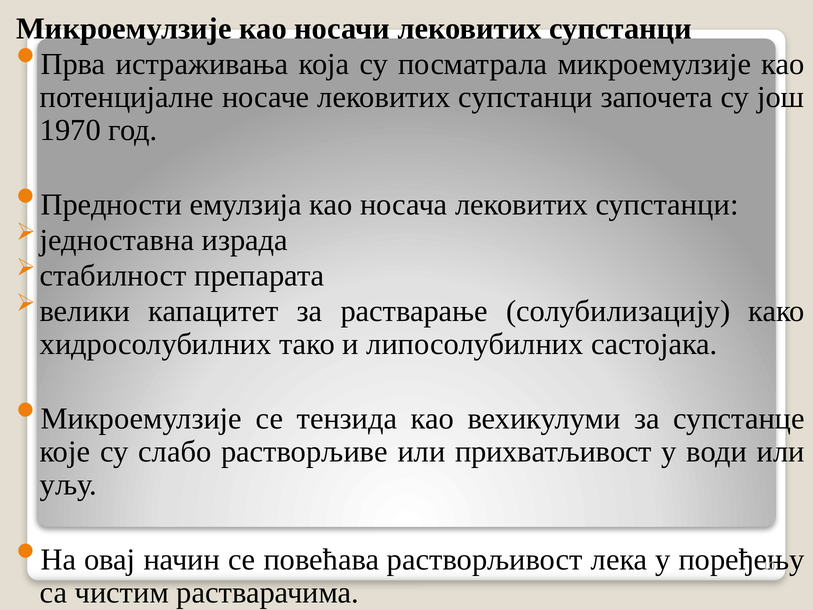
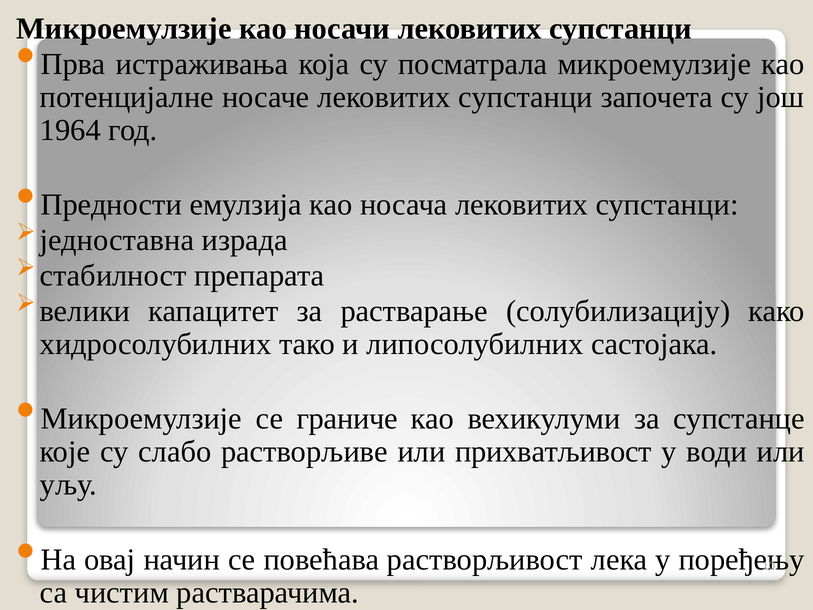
1970: 1970 -> 1964 (70, 130)
тензида: тензида -> граниче (347, 419)
